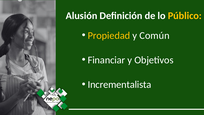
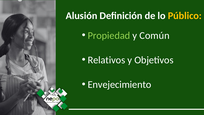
Propiedad colour: yellow -> light green (109, 35)
Financiar: Financiar -> Relativos (106, 60)
Incrementalista: Incrementalista -> Envejecimiento (119, 84)
